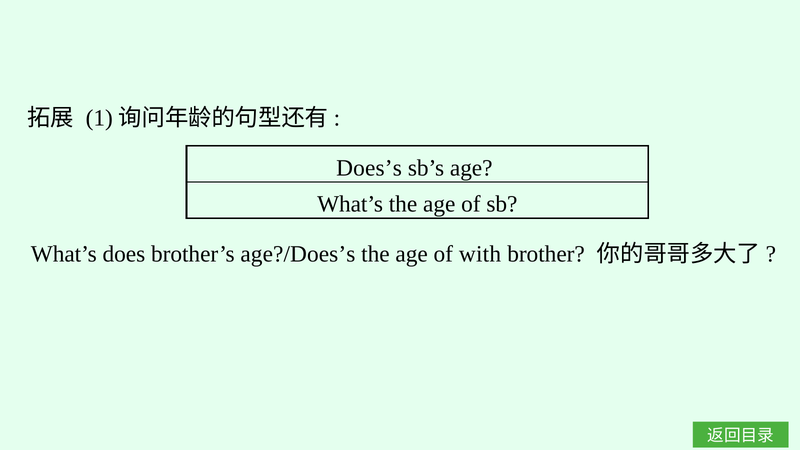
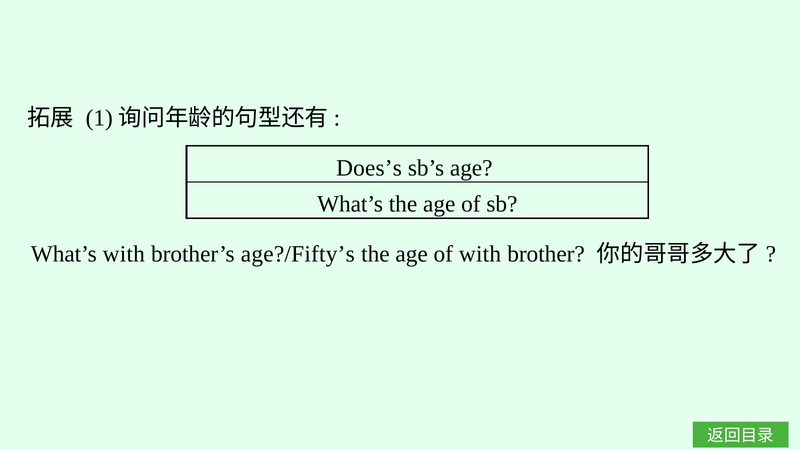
What’s does: does -> with (124, 254)
age?/Does’s: age?/Does’s -> age?/Fifty’s (298, 254)
